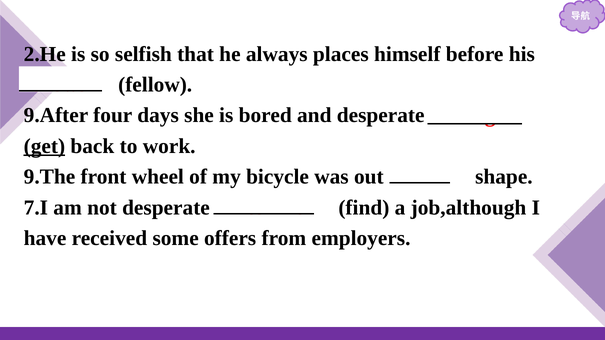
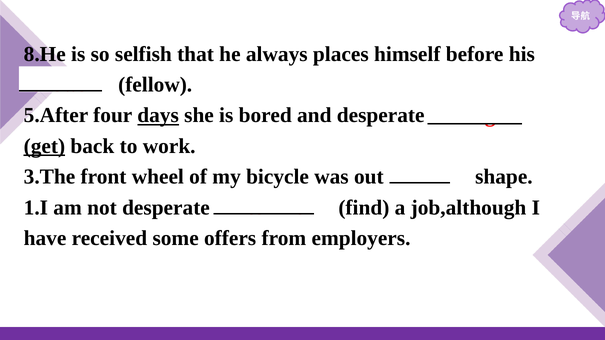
2.He: 2.He -> 8.He (45, 54)
9.After: 9.After -> 5.After (56, 116)
days underline: none -> present (158, 116)
9.The: 9.The -> 3.The (49, 177)
7.I: 7.I -> 1.I (36, 208)
